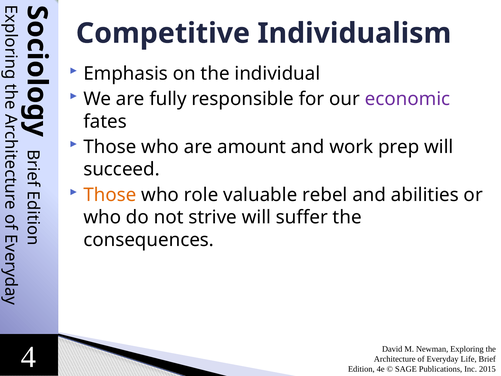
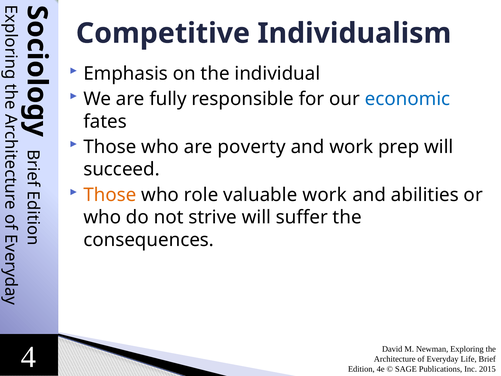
economic colour: purple -> blue (408, 99)
amount: amount -> poverty (252, 147)
valuable rebel: rebel -> work (325, 195)
